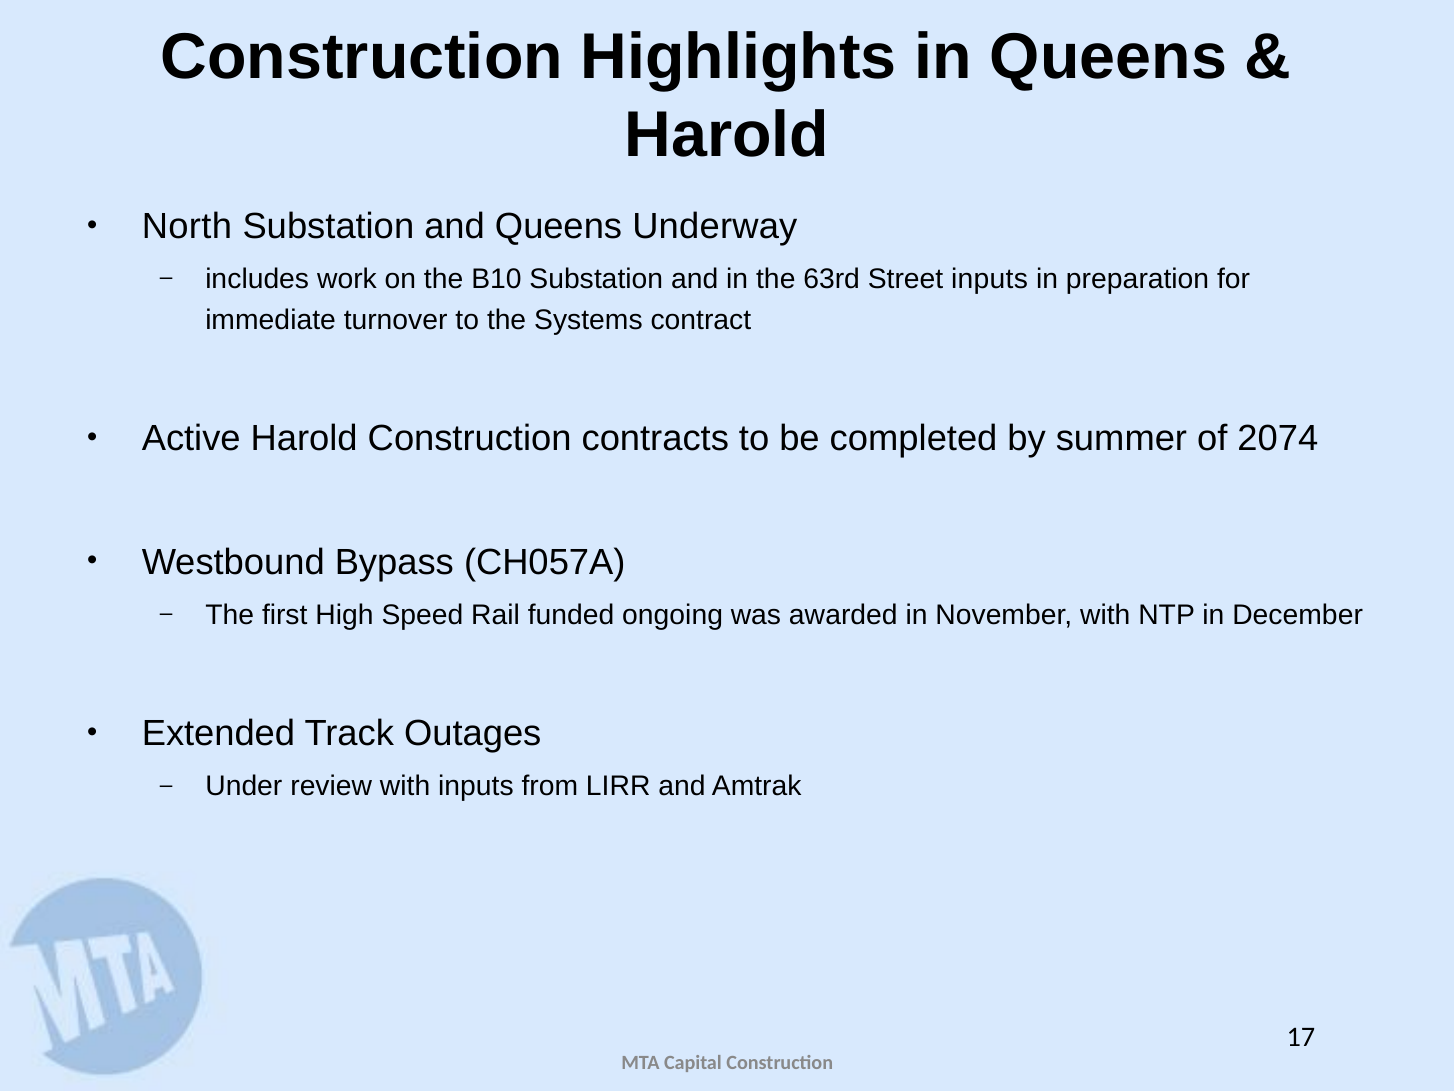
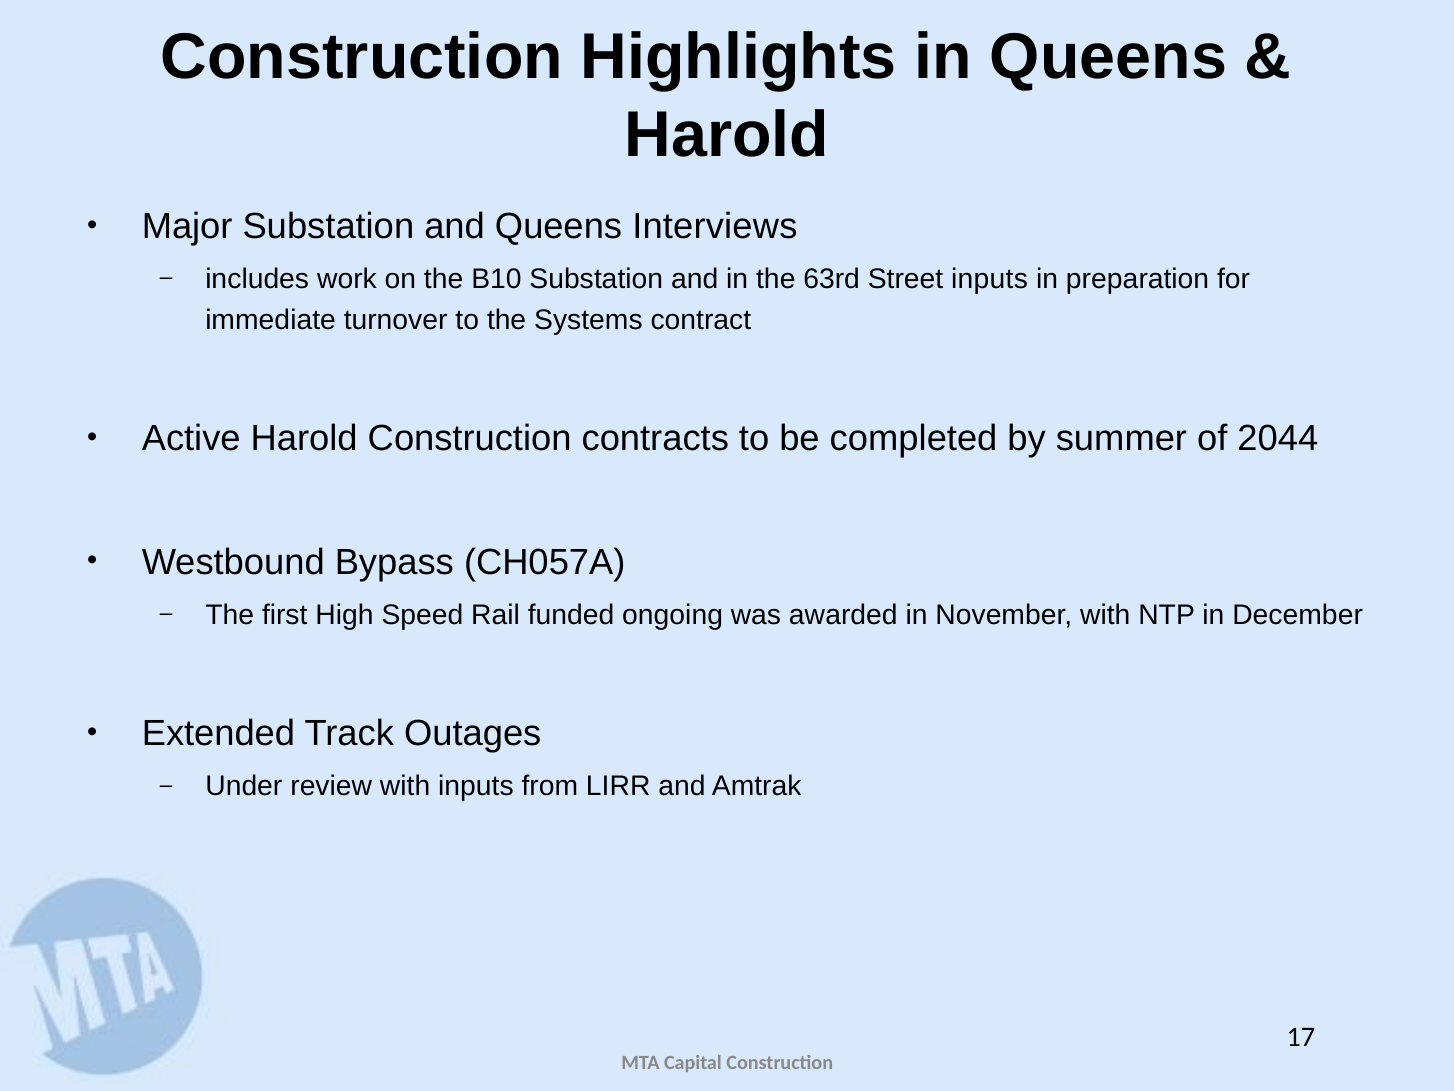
North: North -> Major (187, 226)
Underway: Underway -> Interviews (715, 226)
2074: 2074 -> 2044 (1278, 439)
